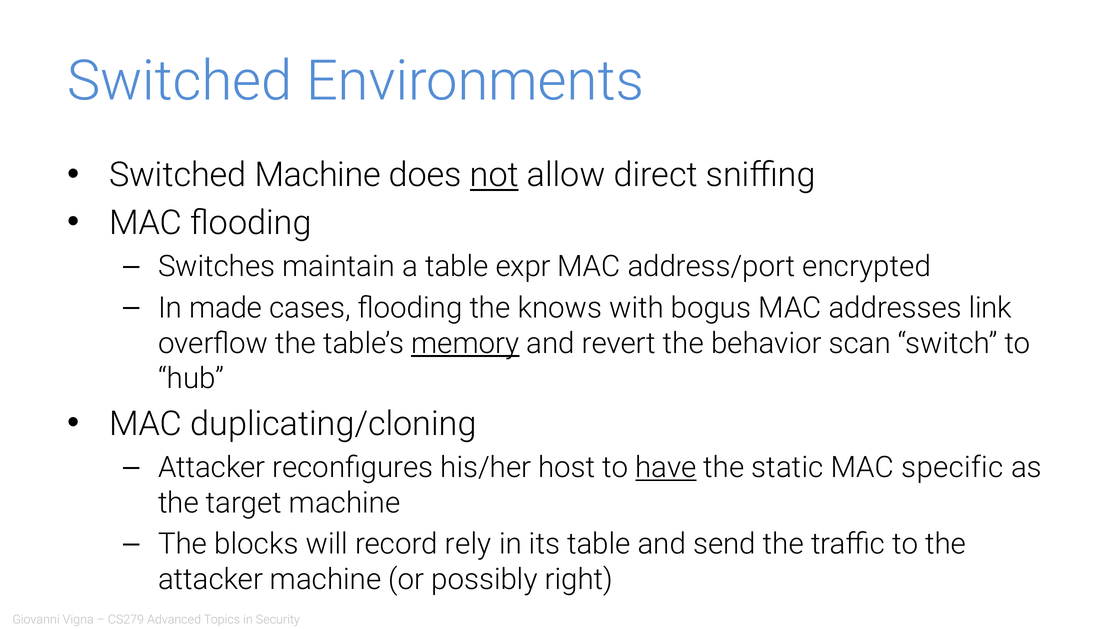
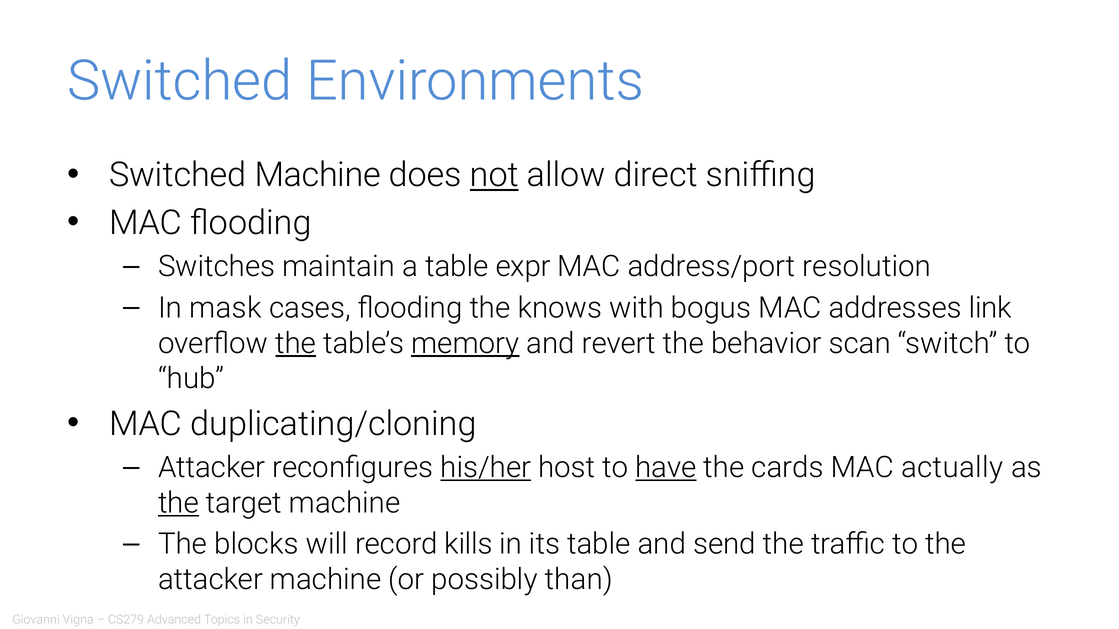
encrypted: encrypted -> resolution (867, 267)
made: made -> mask (225, 308)
the underline: none -> present (296, 344)
his/her underline: none -> present (486, 468)
static: static -> cards (787, 468)
specific: specific -> actually (952, 468)
the underline: none -> present (178, 503)
rely: rely -> kills (468, 545)
right: right -> than (579, 580)
